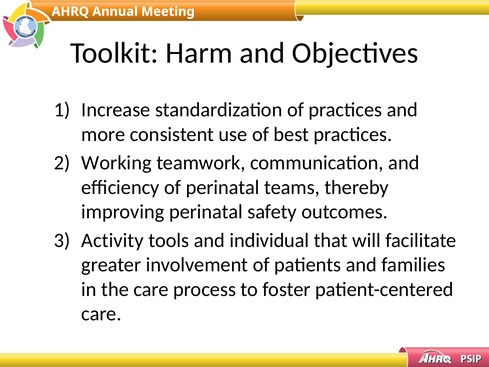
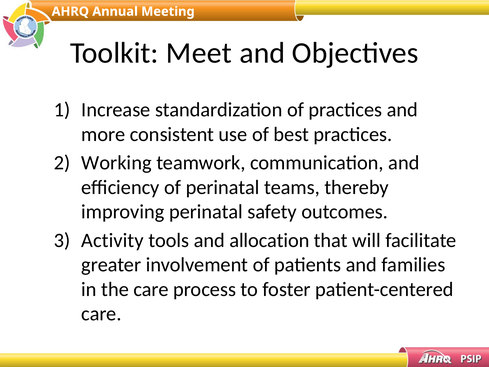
Harm: Harm -> Meet (199, 53)
individual: individual -> allocation (269, 240)
